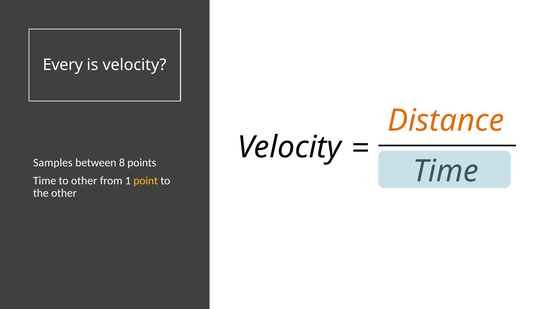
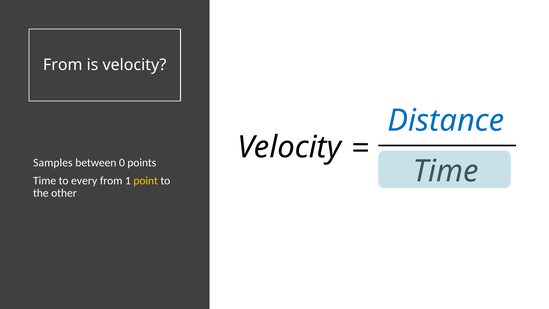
Every: Every -> From (63, 65)
Distance colour: orange -> blue (446, 121)
8: 8 -> 0 (122, 163)
to other: other -> every (84, 181)
